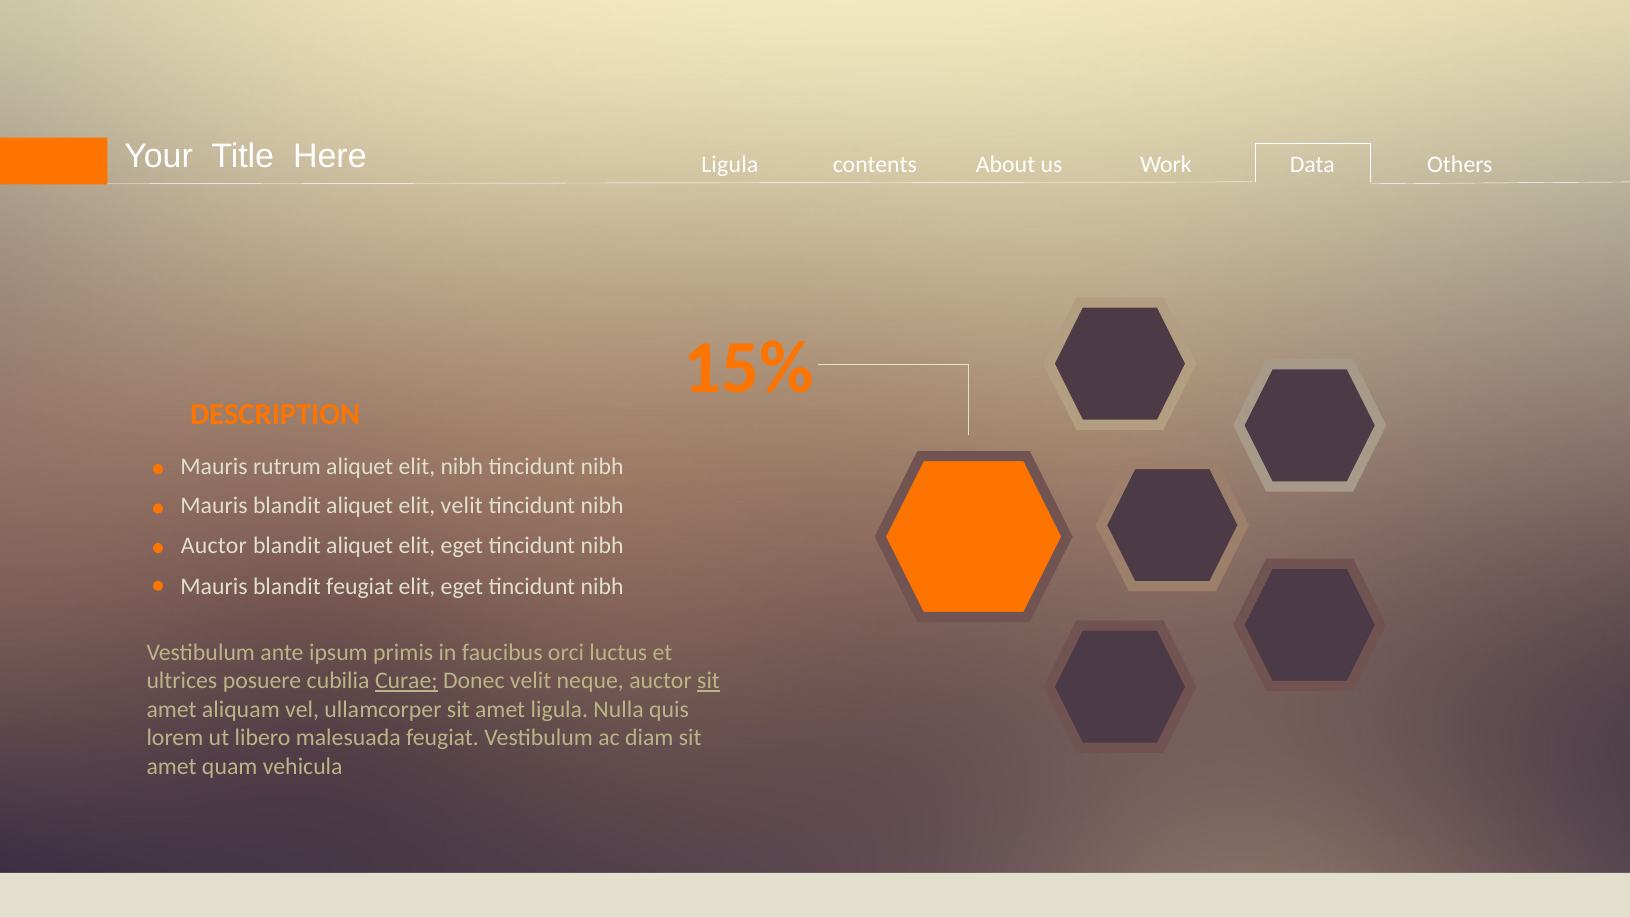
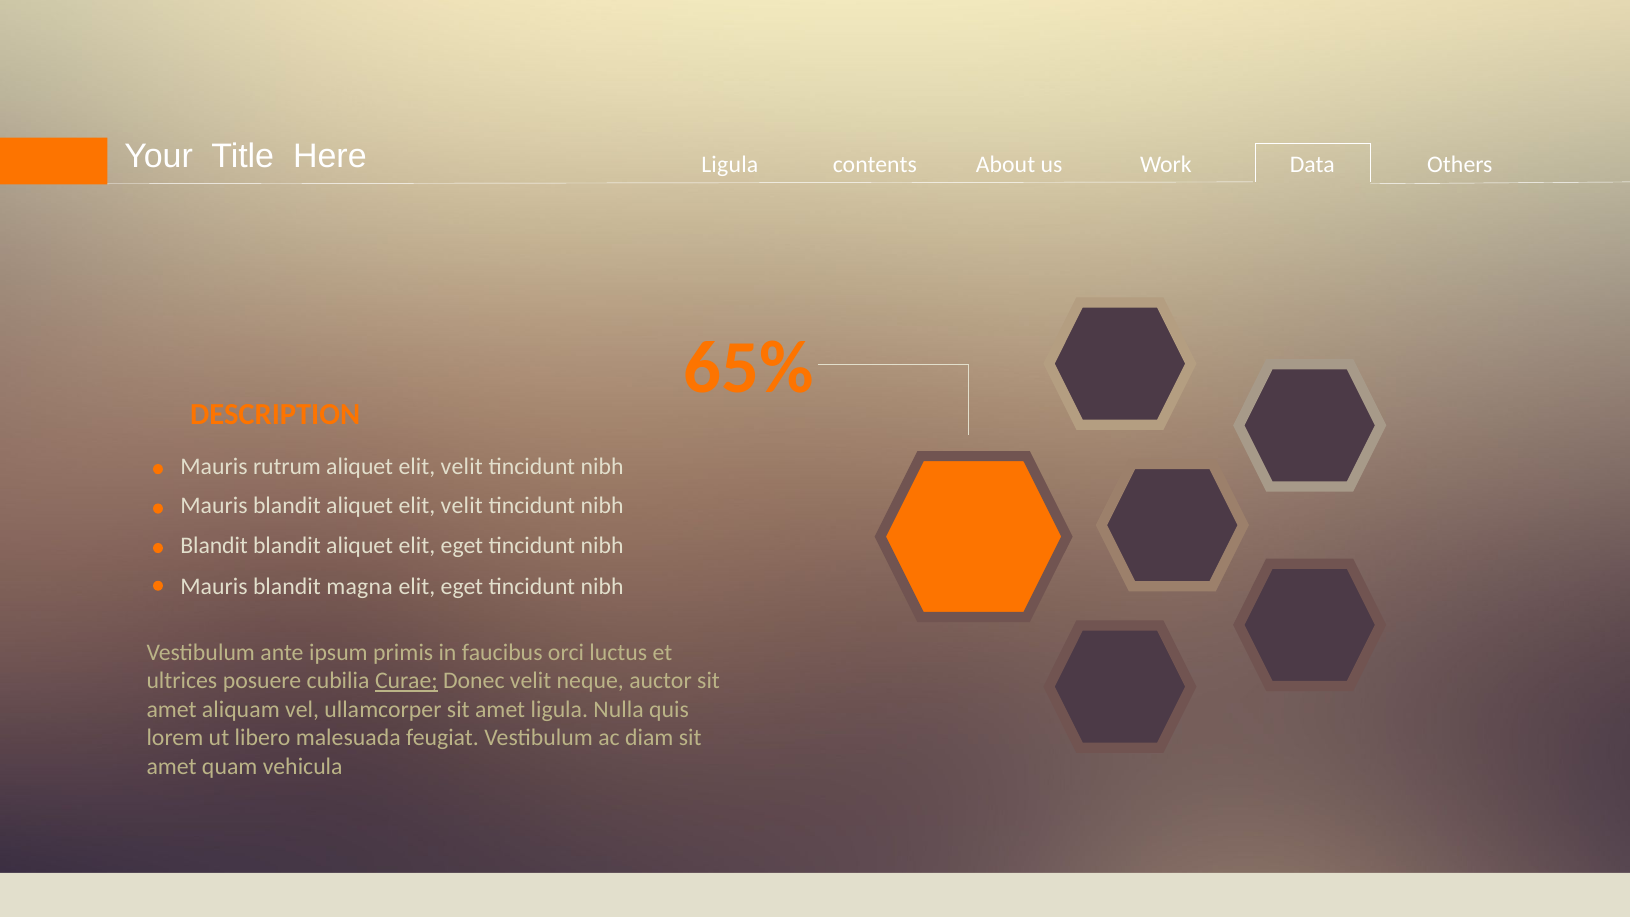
15%: 15% -> 65% (749, 368)
nibh: nibh -> velit (462, 466)
Auctor: Auctor -> Blandit (214, 545)
blandit feugiat: feugiat -> magna (360, 587)
sit underline: present -> none (709, 681)
